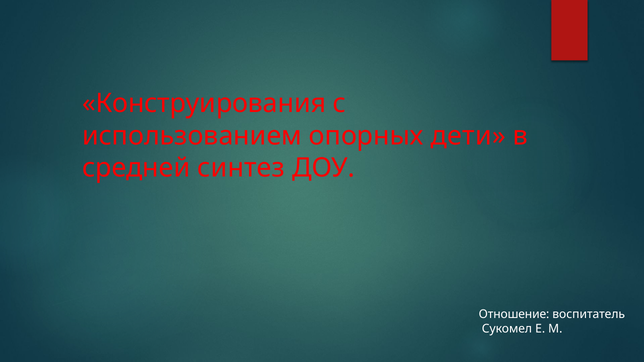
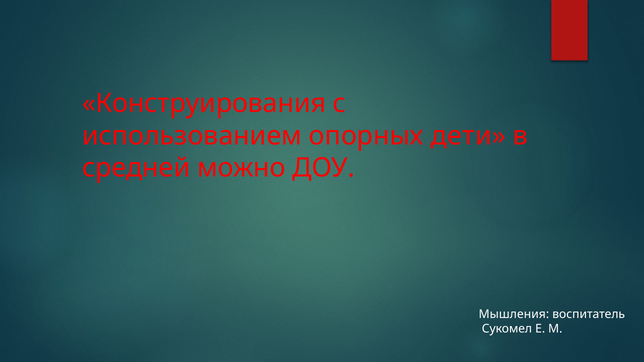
синтез: синтез -> можно (241, 168)
Отношение: Отношение -> Мышления (514, 315)
